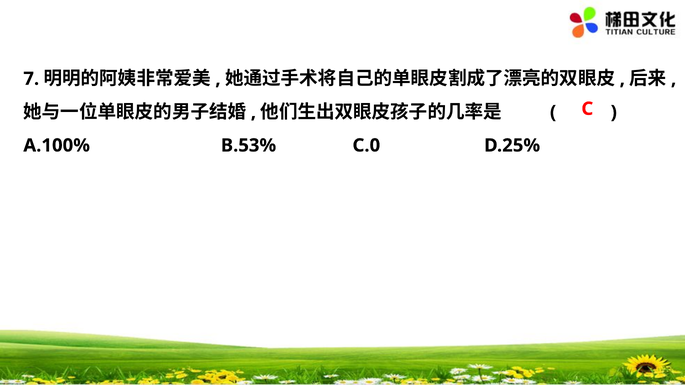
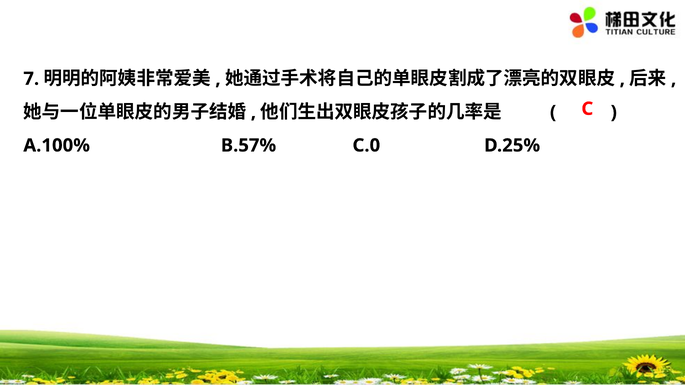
B.53%: B.53% -> B.57% (248, 146)
